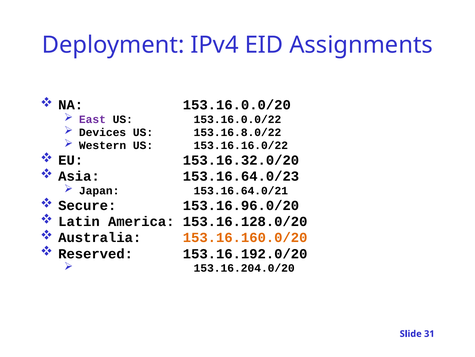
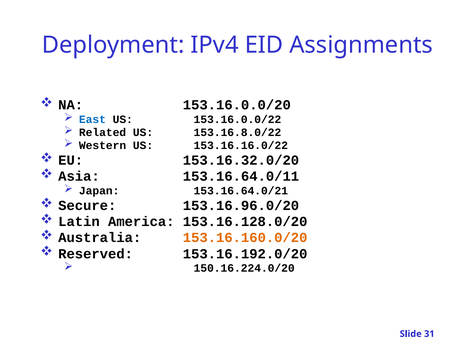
East colour: purple -> blue (92, 119)
Devices: Devices -> Related (103, 132)
153.16.64.0/23: 153.16.64.0/23 -> 153.16.64.0/11 (241, 176)
153.16.204.0/20: 153.16.204.0/20 -> 150.16.224.0/20 (244, 268)
